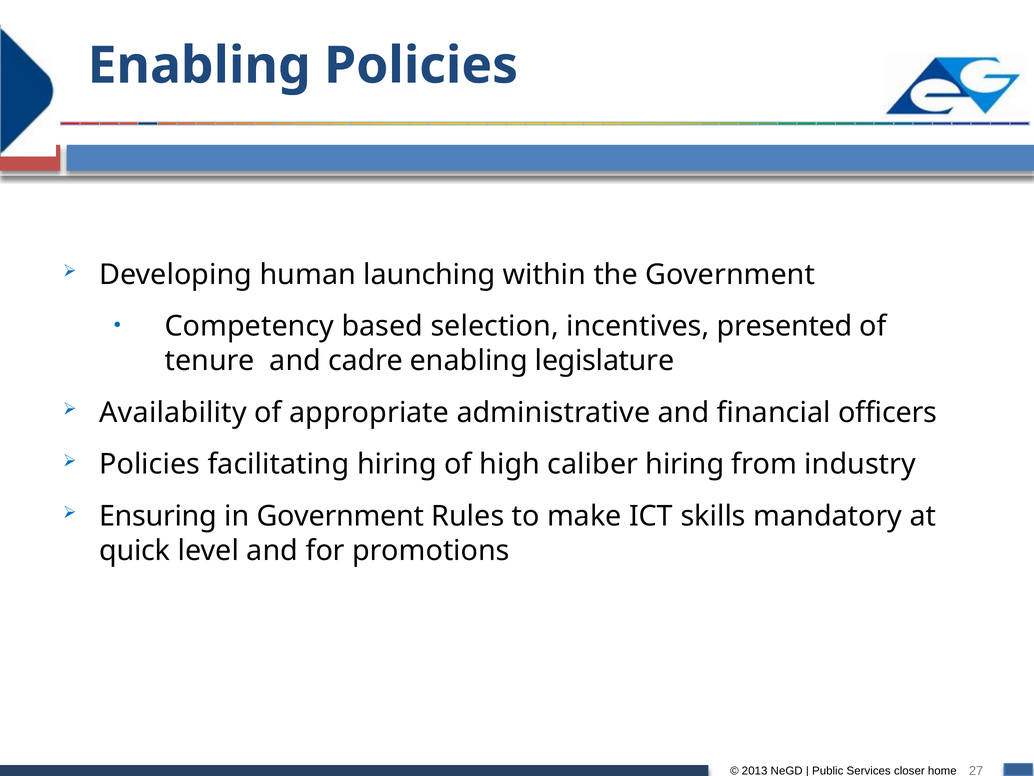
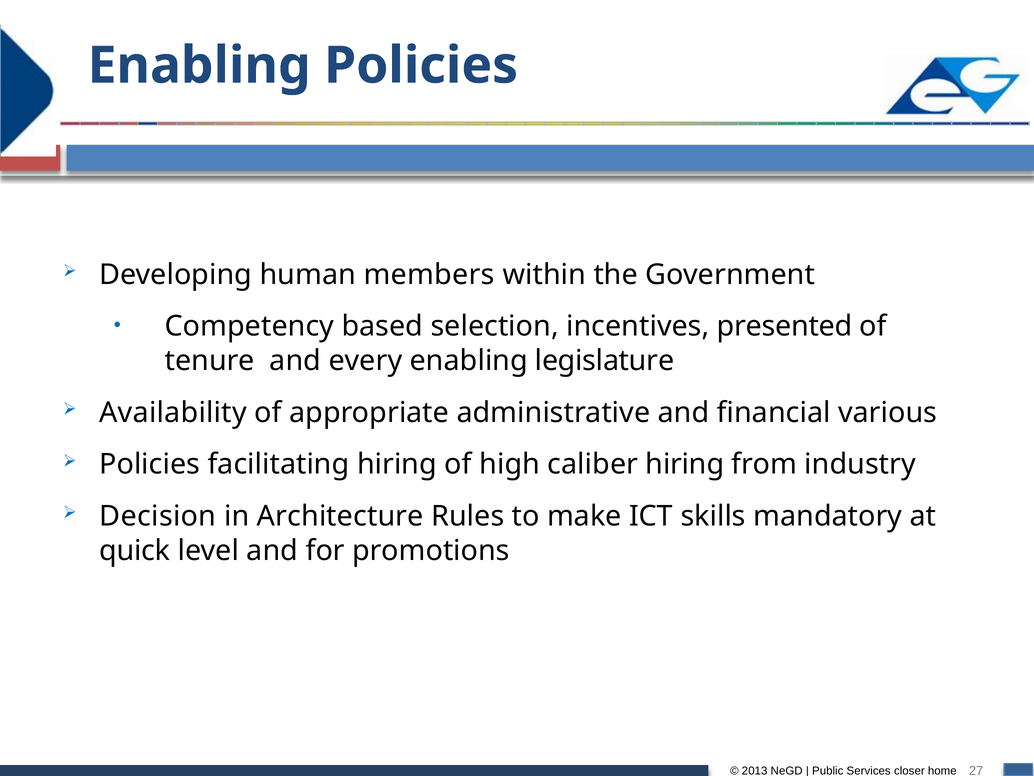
launching: launching -> members (429, 274)
cadre: cadre -> every (365, 361)
officers: officers -> various (888, 412)
Ensuring: Ensuring -> Decision (158, 516)
in Government: Government -> Architecture (340, 516)
